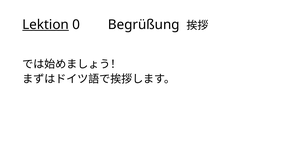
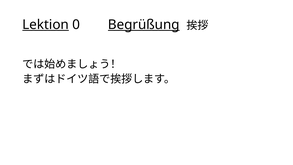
Begrüßung underline: none -> present (144, 25)
